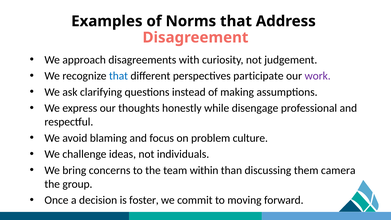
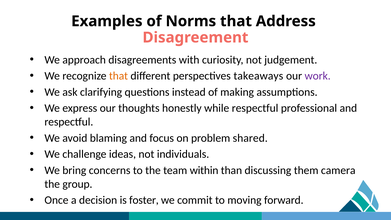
that colour: blue -> orange (119, 76)
participate: participate -> takeaways (258, 76)
while disengage: disengage -> respectful (255, 108)
culture: culture -> shared (250, 138)
